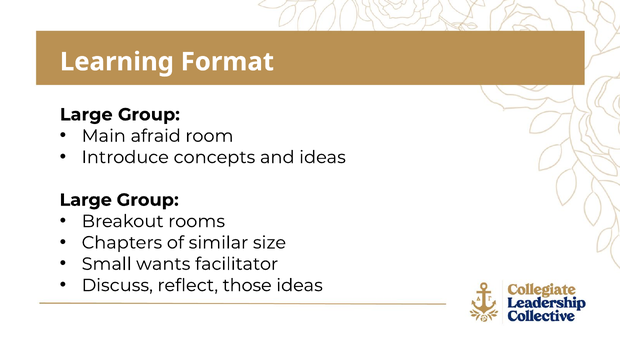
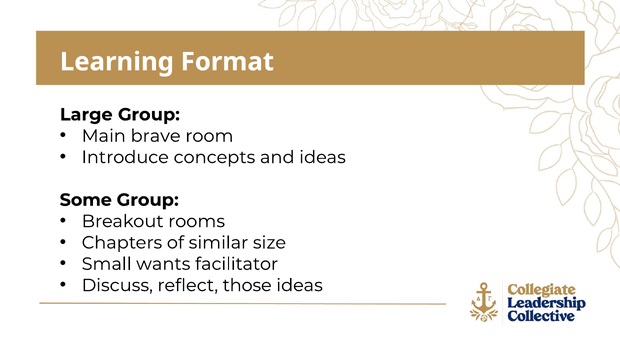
afraid: afraid -> brave (156, 136)
Large: Large -> Some (86, 200)
